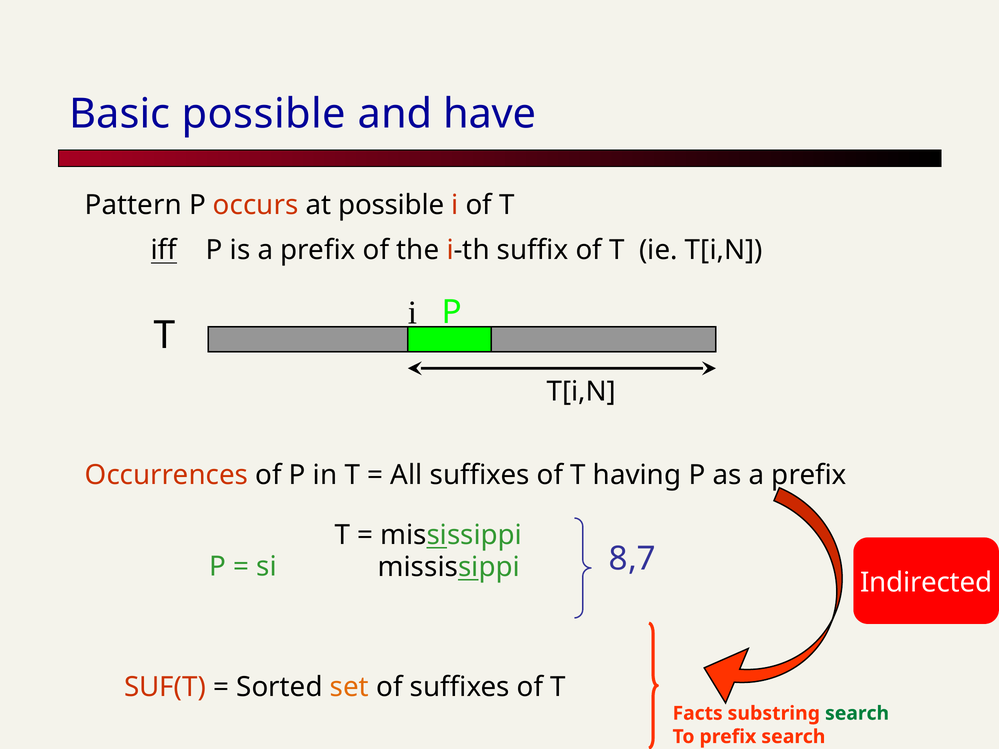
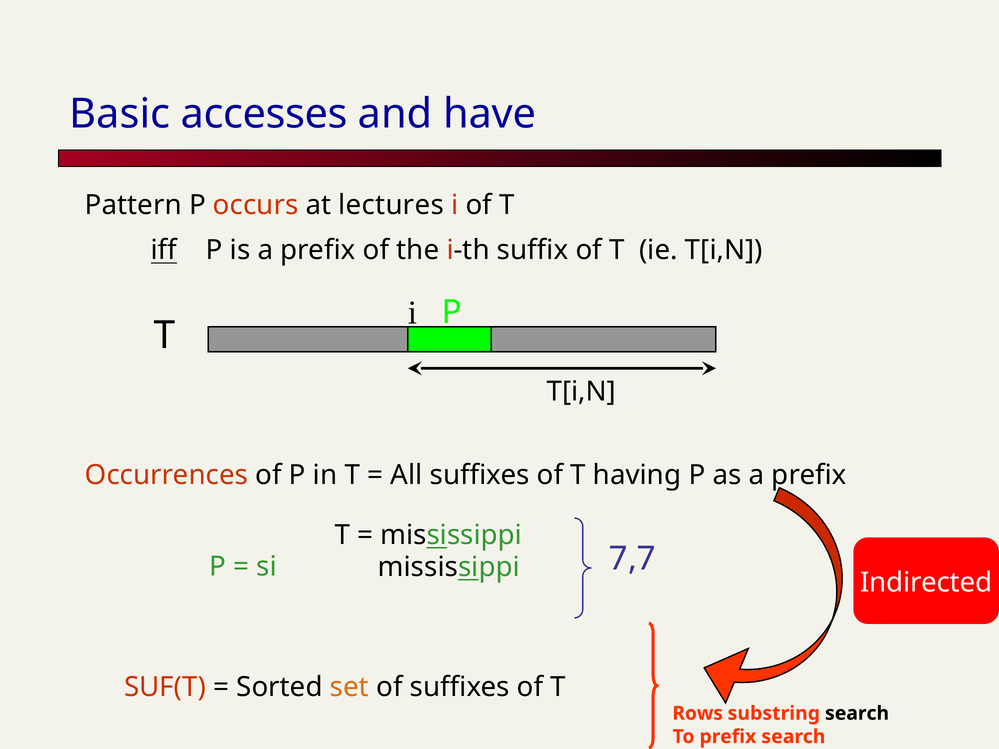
Basic possible: possible -> accesses (264, 114)
at possible: possible -> lectures (391, 205)
8,7: 8,7 -> 7,7 (632, 559)
Facts: Facts -> Rows (698, 714)
search colour: green -> black (857, 714)
